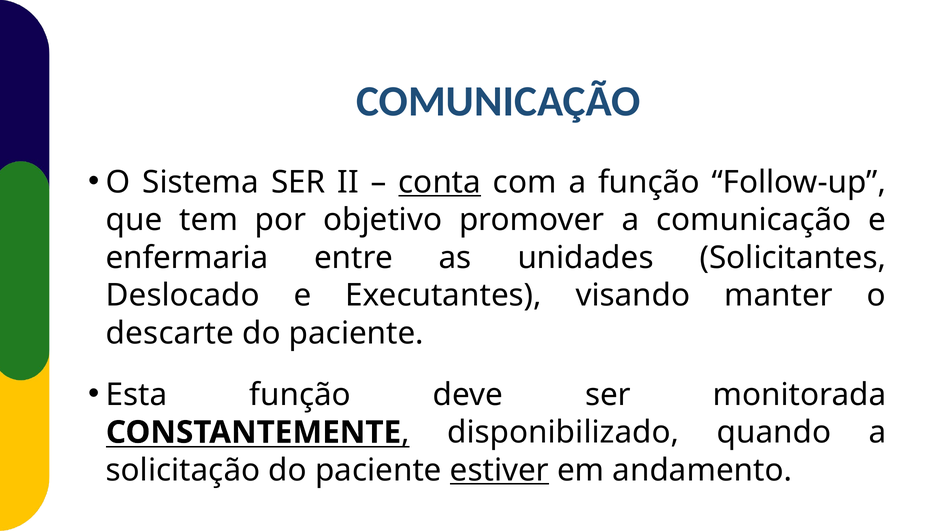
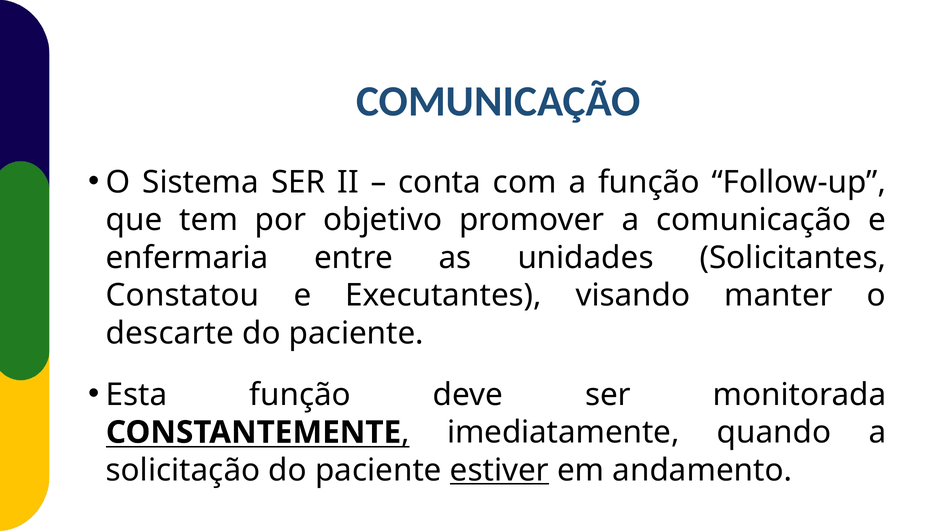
conta underline: present -> none (440, 182)
Deslocado: Deslocado -> Constatou (183, 296)
disponibilizado: disponibilizado -> imediatamente (563, 432)
